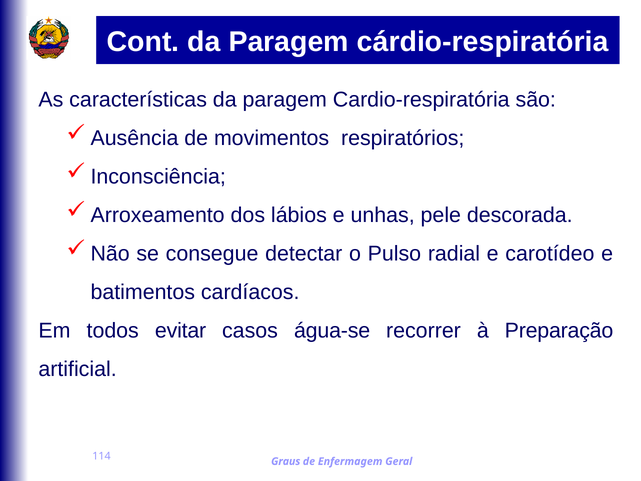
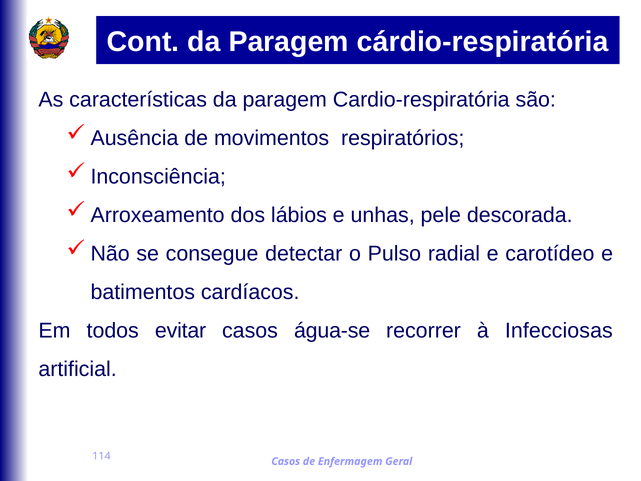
Preparação: Preparação -> Infecciosas (559, 331)
Graus: Graus -> Casos (286, 461)
